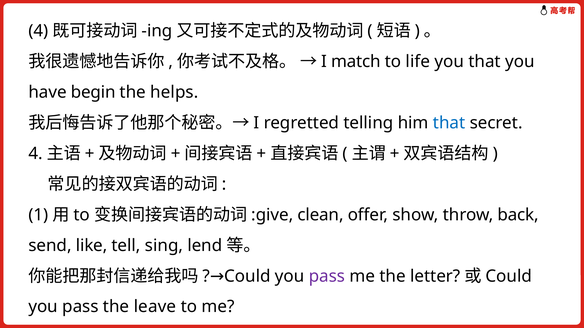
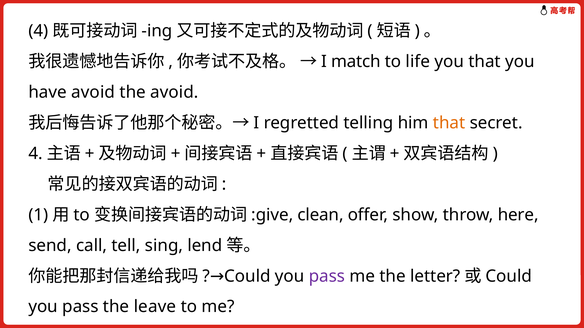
have begin: begin -> avoid (93, 92)
the helps: helps -> avoid (174, 92)
that colour: blue -> orange (449, 123)
back: back -> here (518, 215)
like: like -> call (92, 246)
